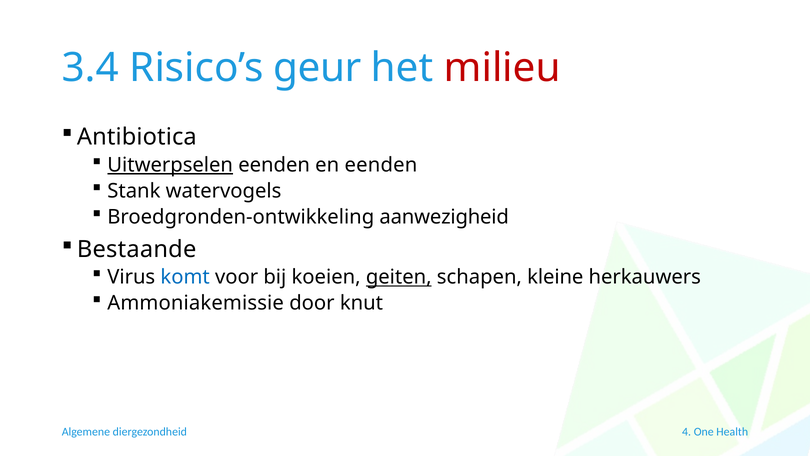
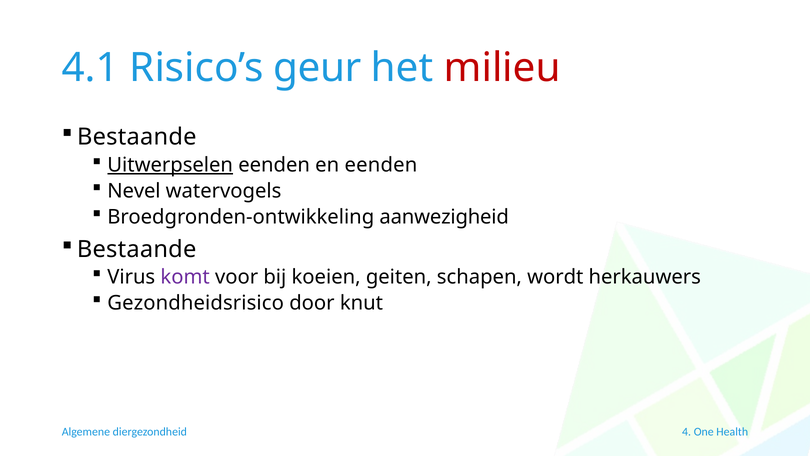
3.4: 3.4 -> 4.1 (90, 68)
Antibiotica: Antibiotica -> Bestaande (137, 137)
Stank: Stank -> Nevel (134, 191)
komt colour: blue -> purple (185, 277)
geiten underline: present -> none (399, 277)
kleine: kleine -> wordt (555, 277)
Ammoniakemissie: Ammoniakemissie -> Gezondheidsrisico (196, 303)
